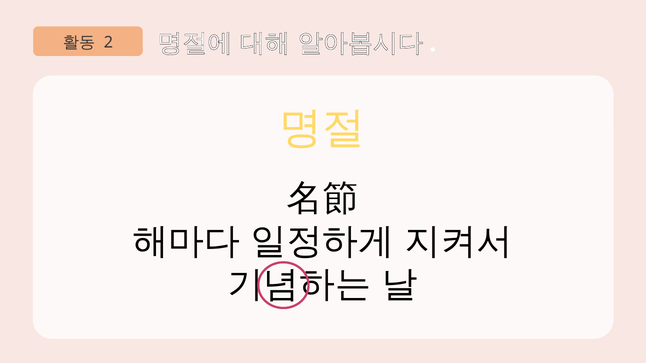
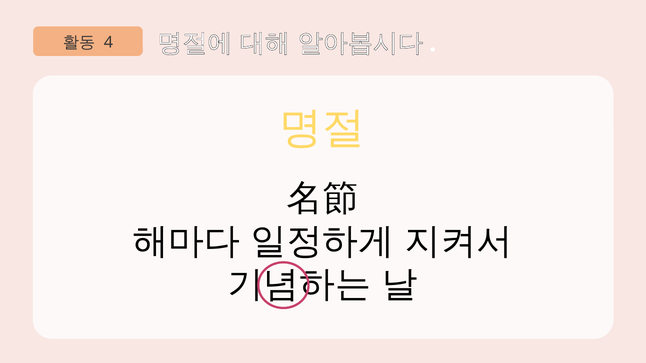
2: 2 -> 4 (108, 42)
